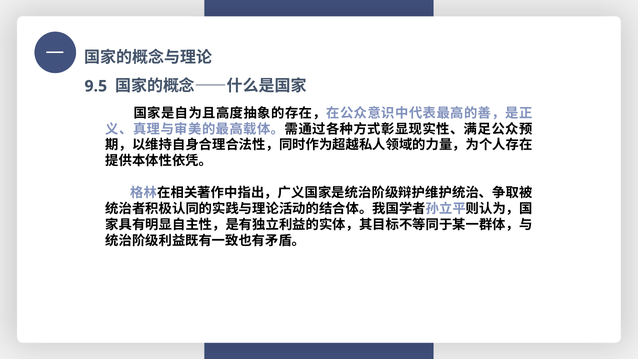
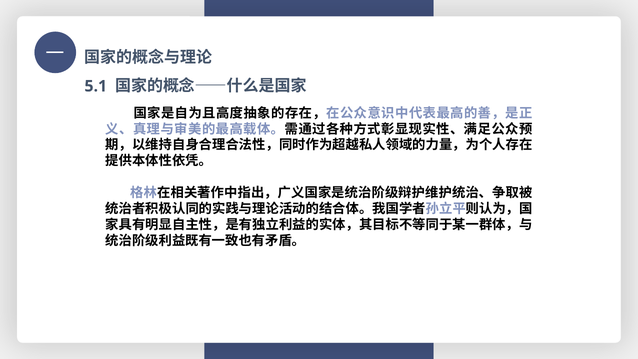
9.5: 9.5 -> 5.1 (96, 86)
